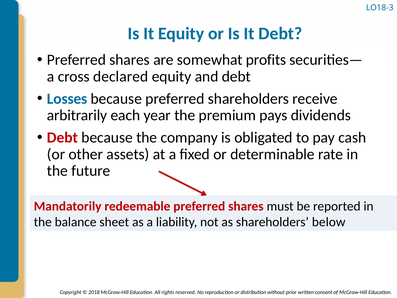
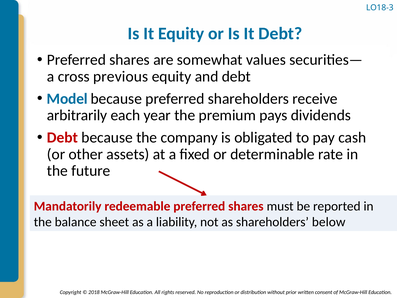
profits: profits -> values (266, 60)
declared: declared -> previous (121, 76)
Losses: Losses -> Model (67, 99)
